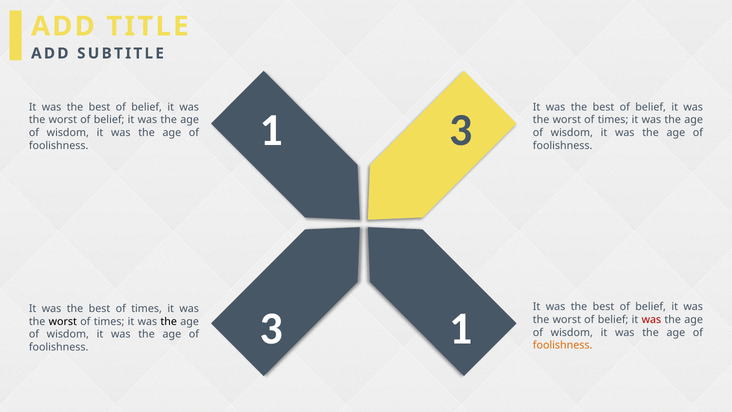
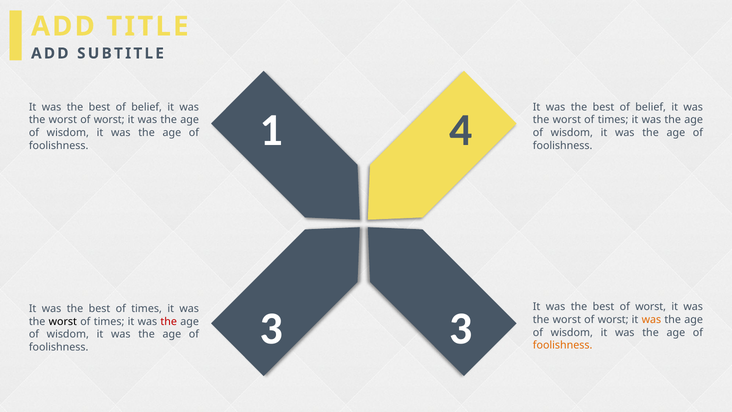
1 3: 3 -> 4 (461, 130)
belief: belief -> worst (109, 120)
belief: belief -> worst (651, 307)
3 1: 1 -> 3 (461, 328)
belief: belief -> worst (613, 319)
was colour: red -> orange (651, 319)
the colour: black -> red (169, 321)
